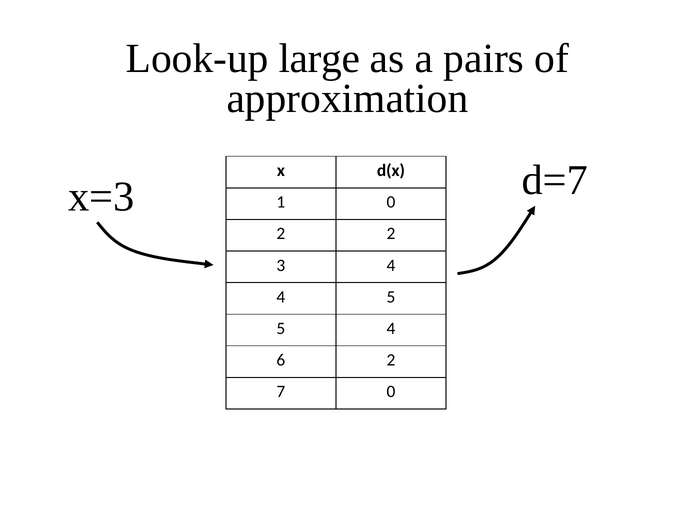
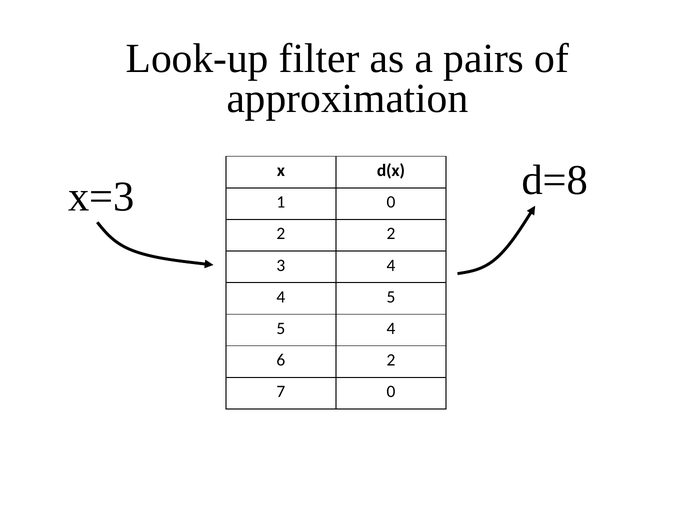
large: large -> filter (319, 59)
d=7: d=7 -> d=8 (555, 180)
